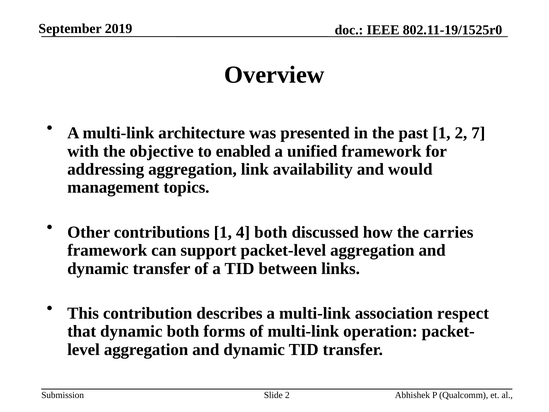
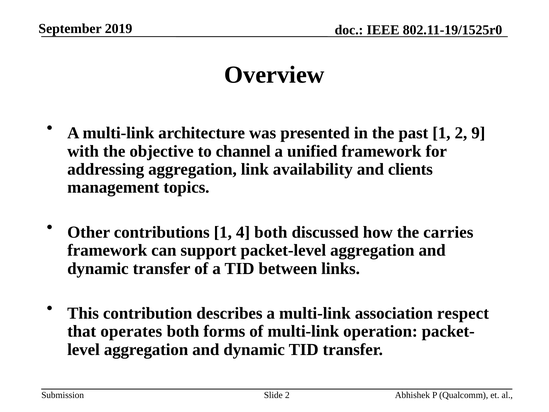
7: 7 -> 9 (478, 133)
enabled: enabled -> channel (243, 151)
would: would -> clients (410, 169)
that dynamic: dynamic -> operates (131, 331)
